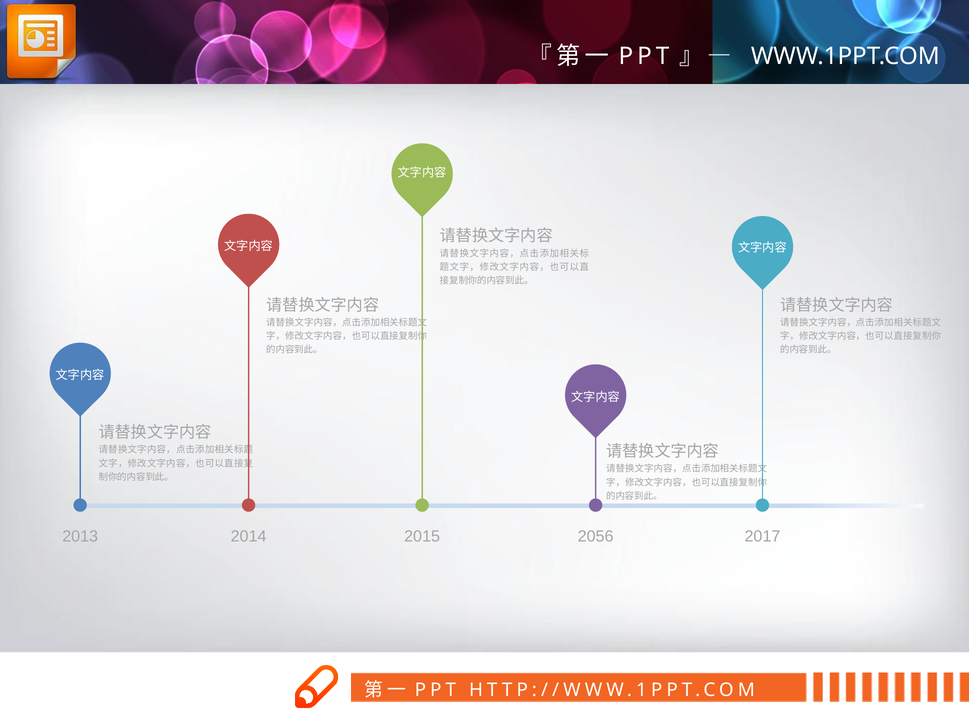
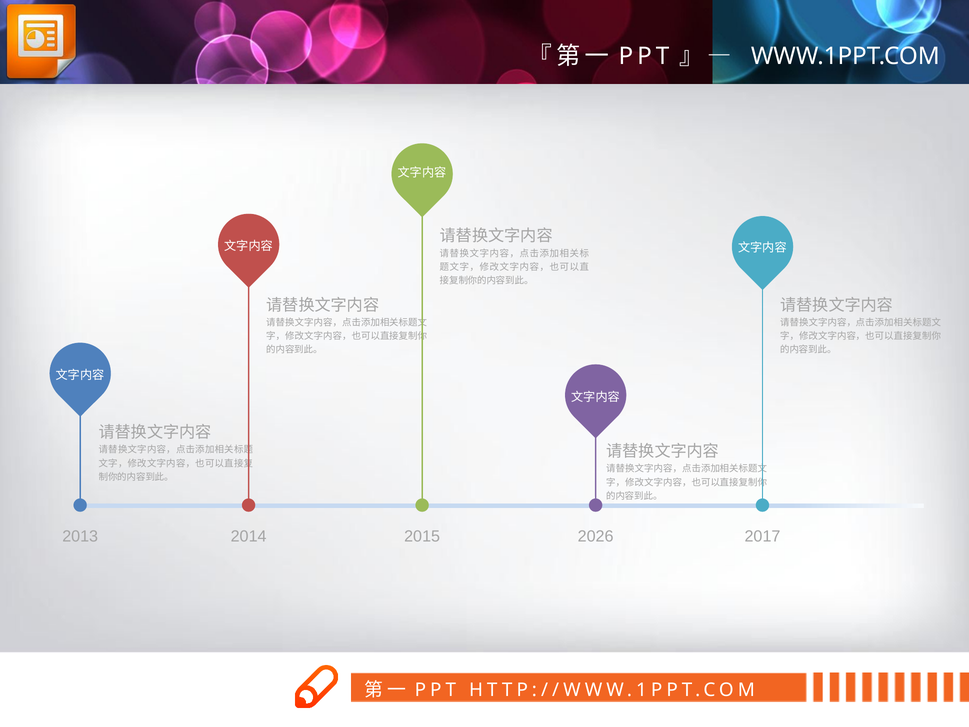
2056: 2056 -> 2026 (596, 536)
